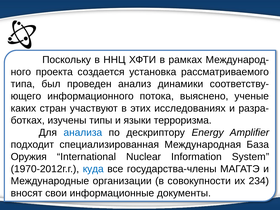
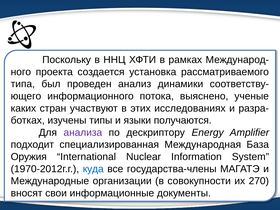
терроризма: терроризма -> получаются (183, 120)
анализа colour: blue -> purple (83, 133)
234: 234 -> 270 (259, 181)
